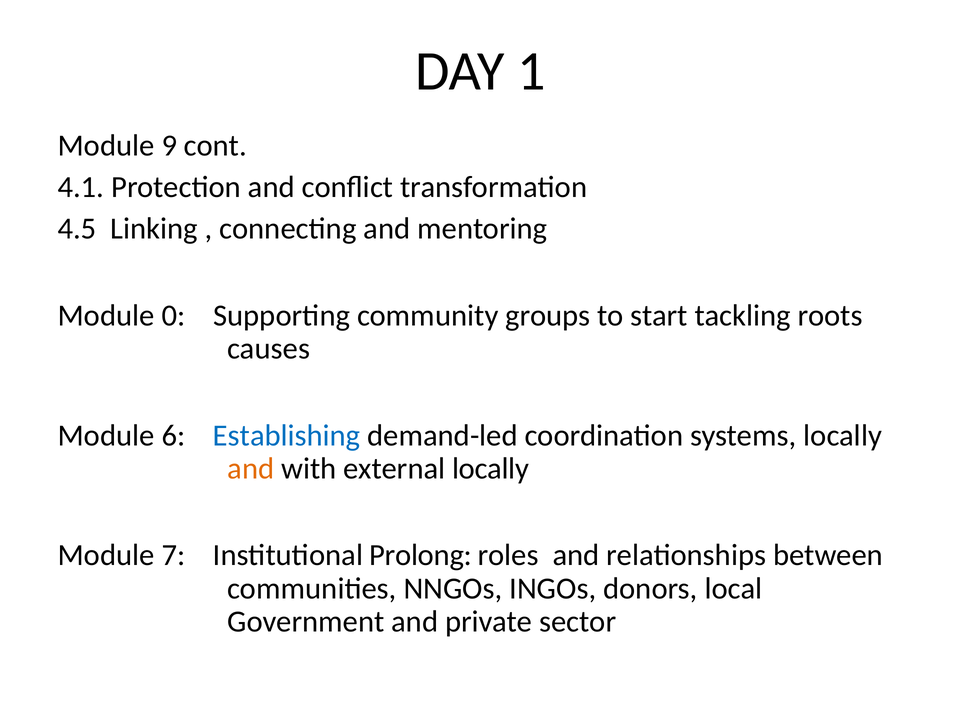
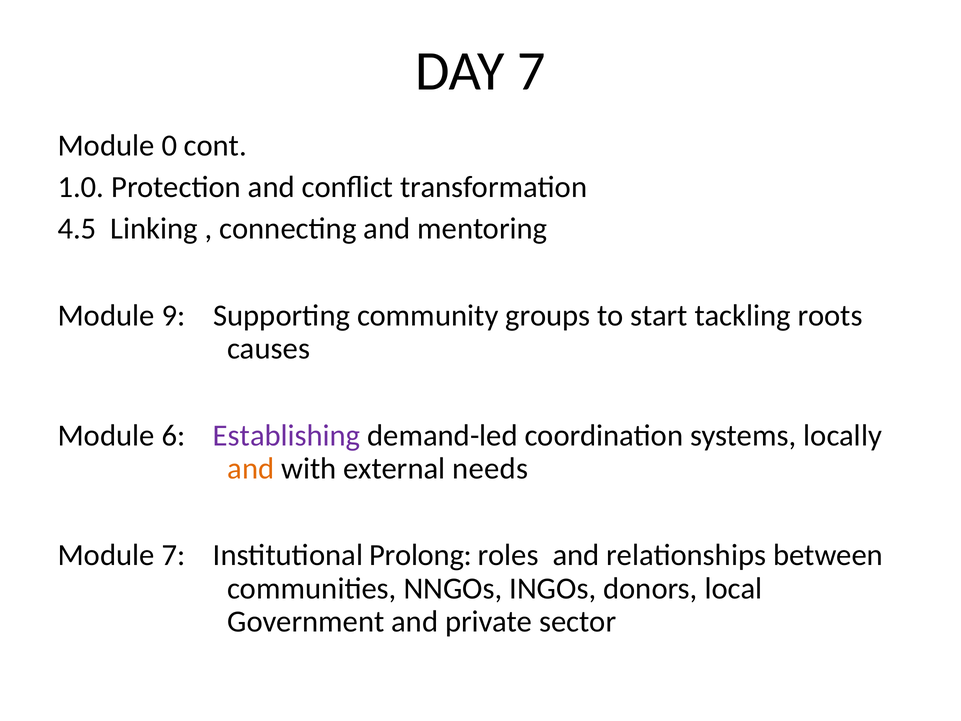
DAY 1: 1 -> 7 (531, 71)
9: 9 -> 0 (169, 145)
4.1: 4.1 -> 1.0 (81, 187)
0: 0 -> 9 (173, 315)
Establishing colour: blue -> purple (287, 435)
external locally: locally -> needs (490, 468)
